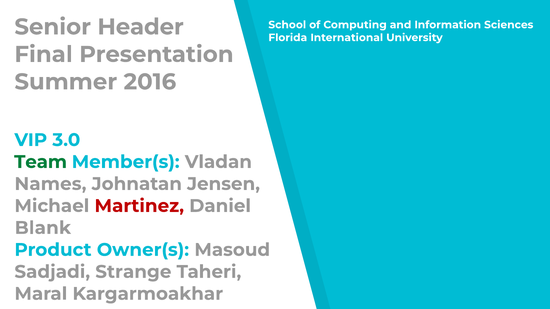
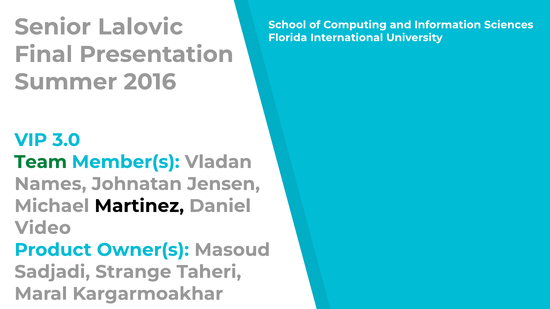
Header: Header -> Lalovic (140, 27)
Martinez colour: red -> black (139, 206)
Blank: Blank -> Video (43, 228)
